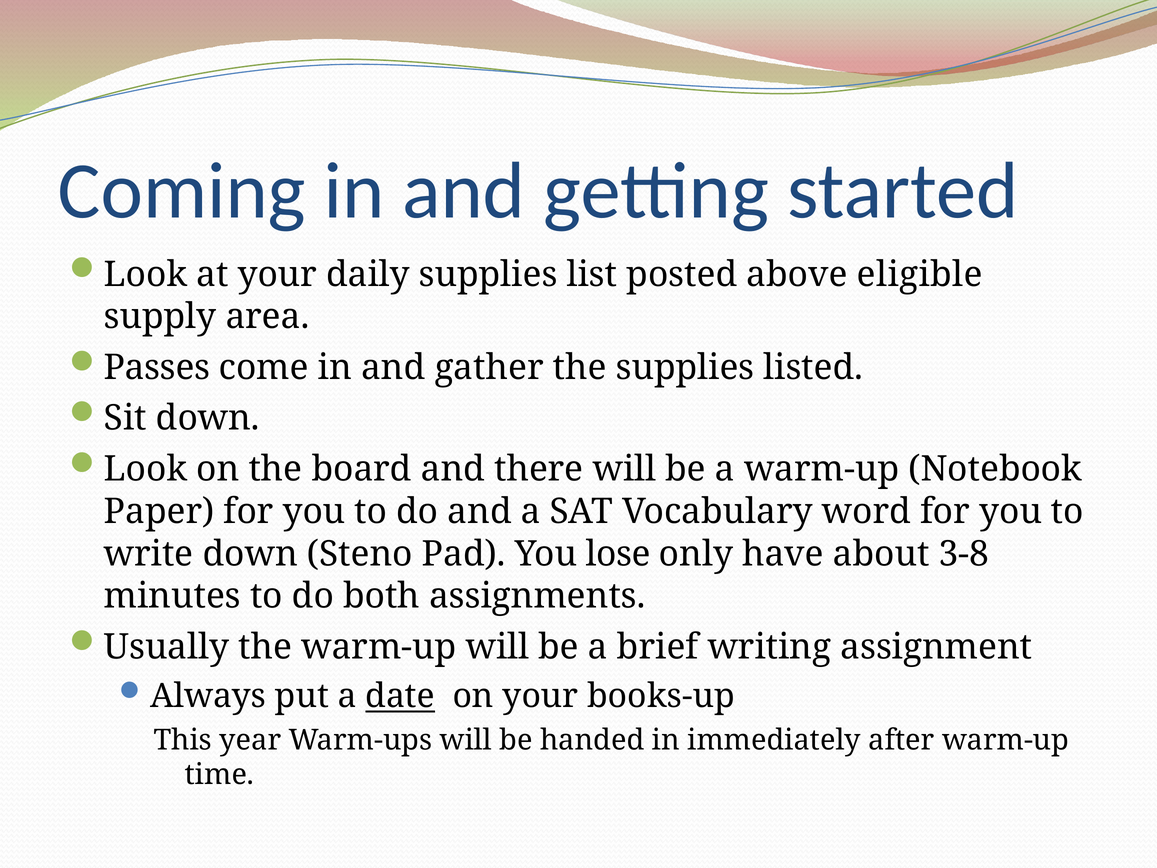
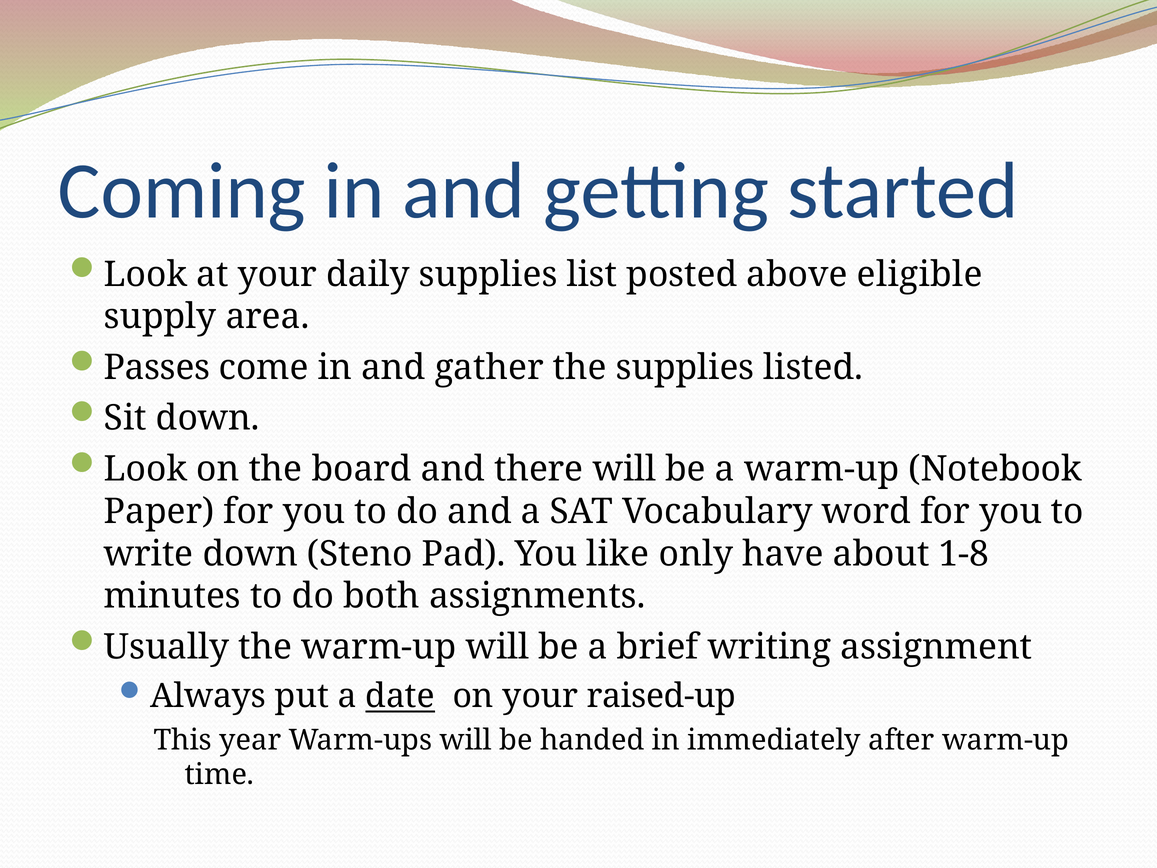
lose: lose -> like (618, 554)
3-8: 3-8 -> 1-8 (964, 554)
books-up: books-up -> raised-up (661, 696)
